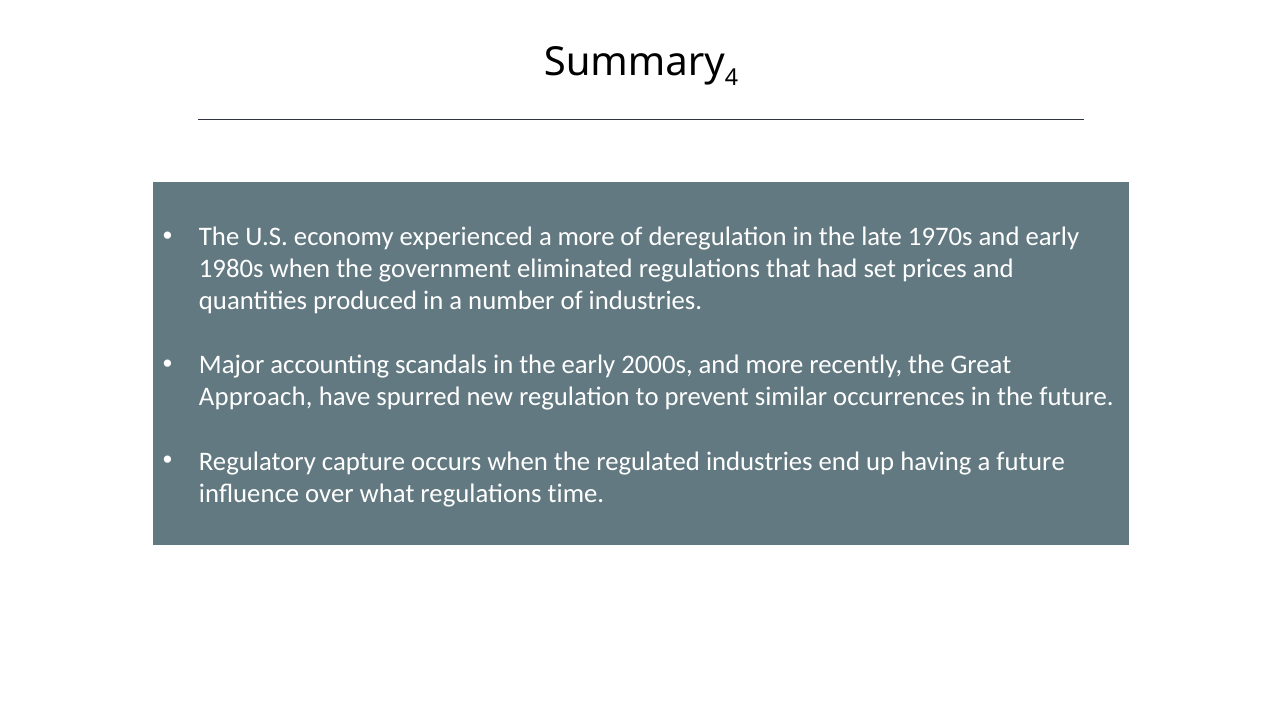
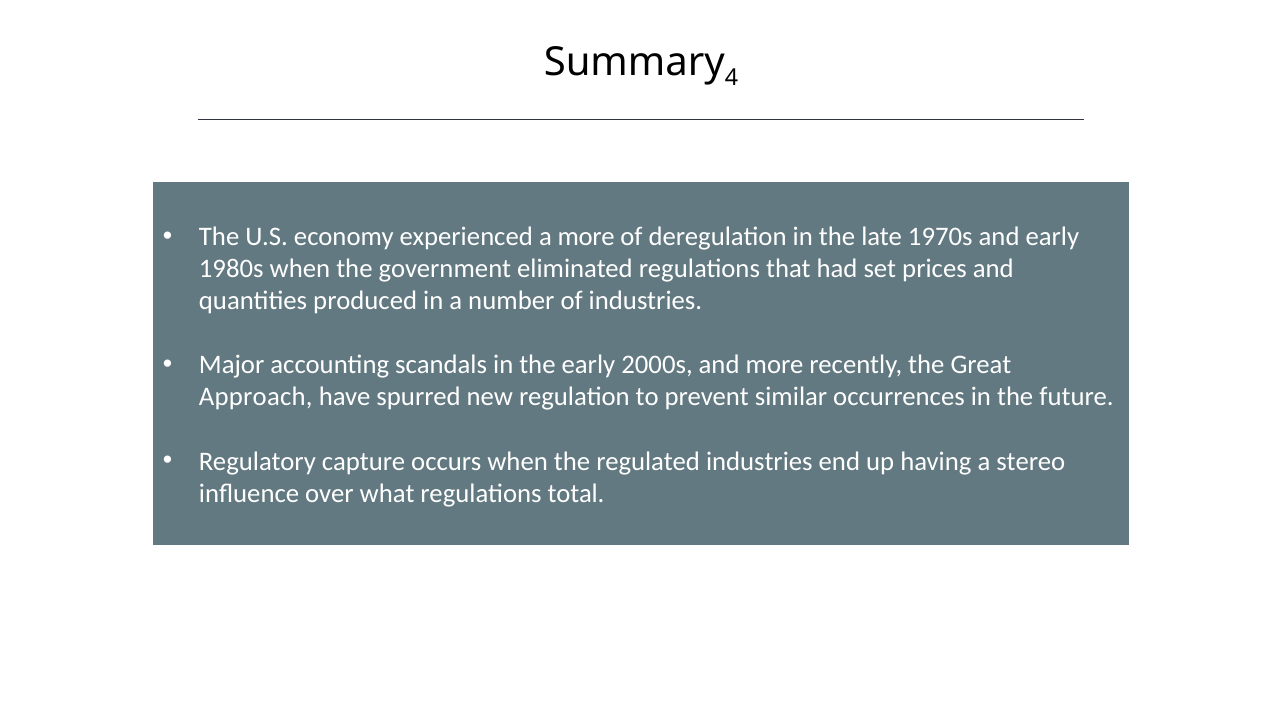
a future: future -> stereo (1031, 461)
time: time -> total (576, 493)
